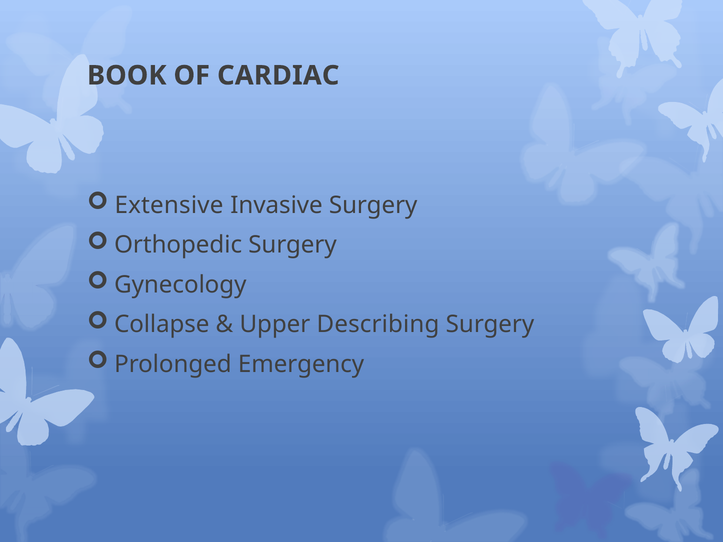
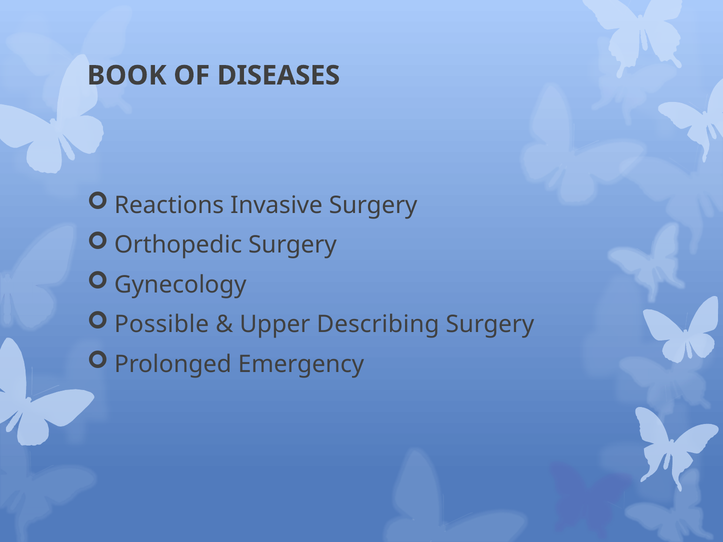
CARDIAC: CARDIAC -> DISEASES (278, 76)
Extensive: Extensive -> Reactions (169, 205)
Collapse: Collapse -> Possible (162, 325)
